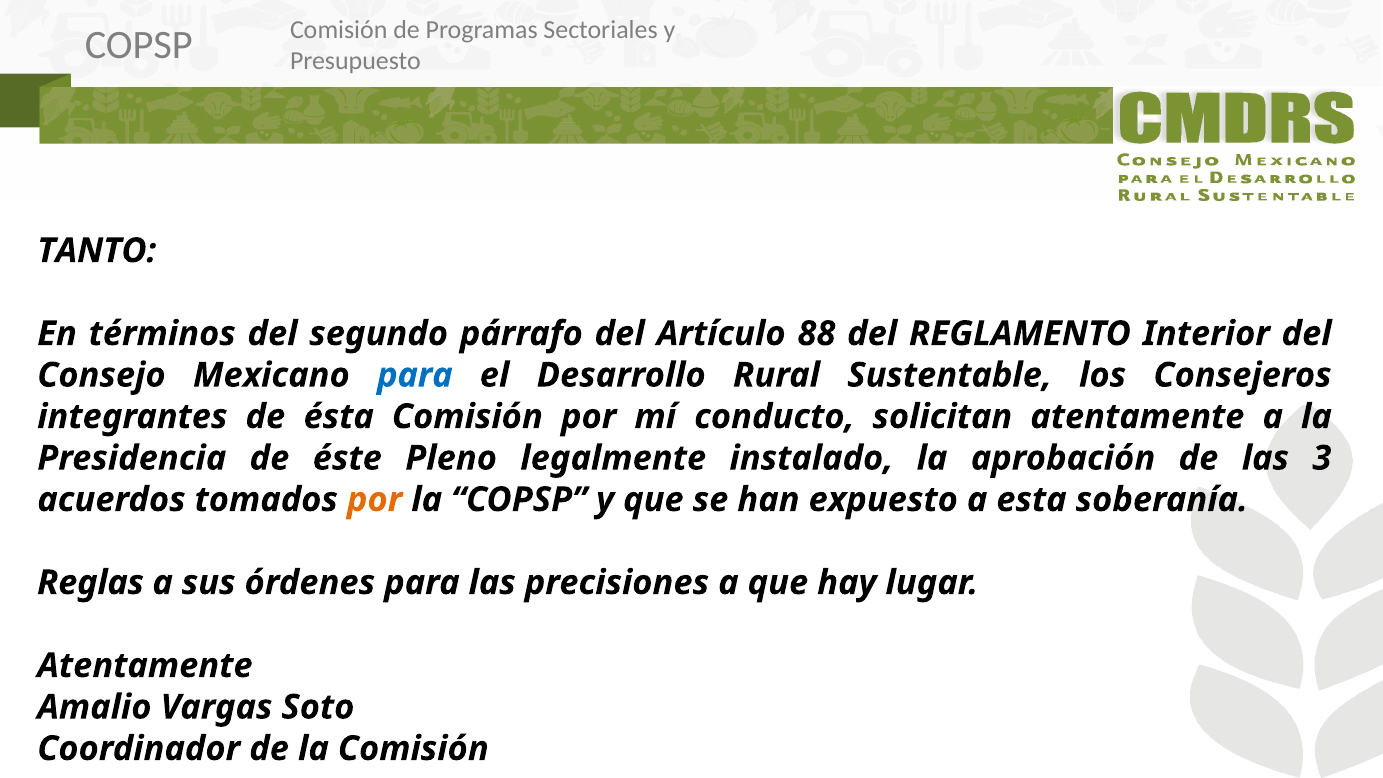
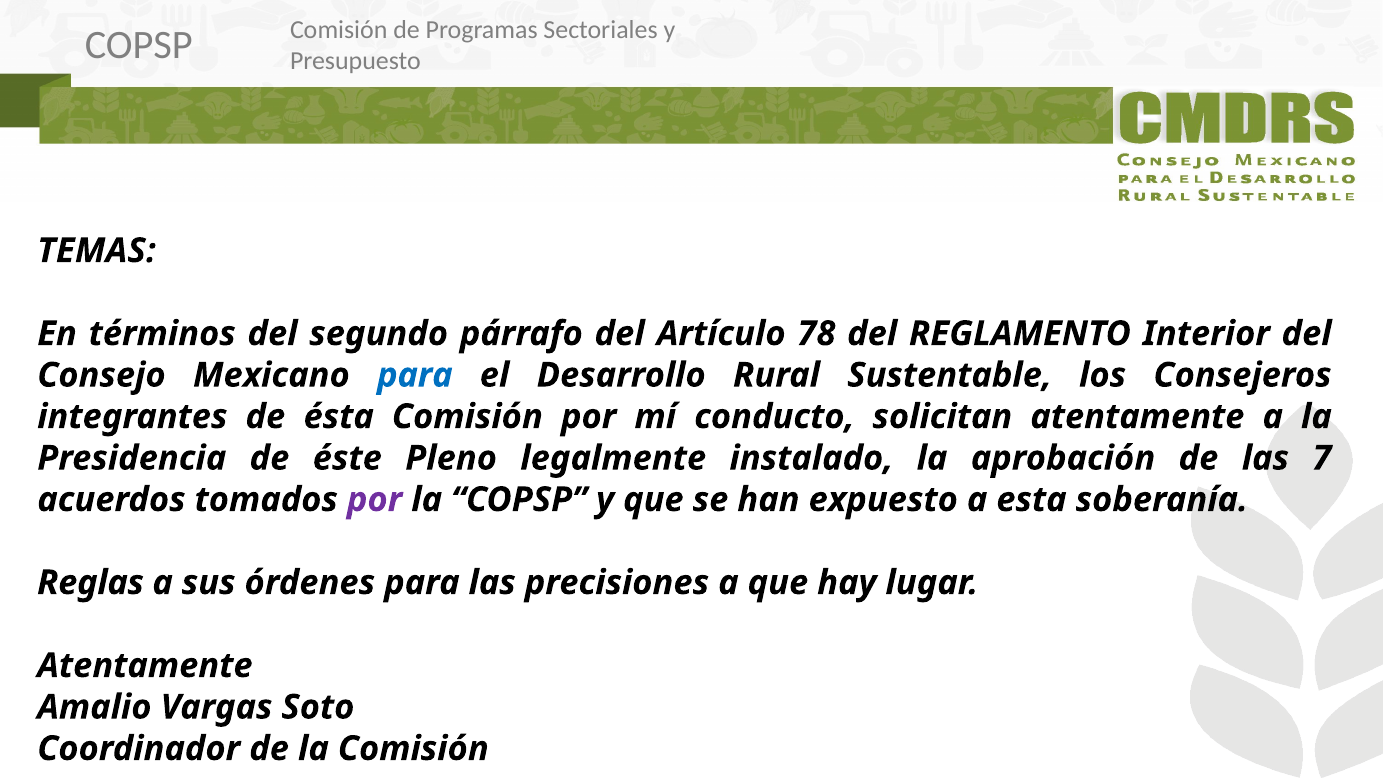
TANTO: TANTO -> TEMAS (97, 251)
88: 88 -> 78 (816, 334)
3: 3 -> 7 (1322, 458)
por colour: orange -> purple (375, 500)
